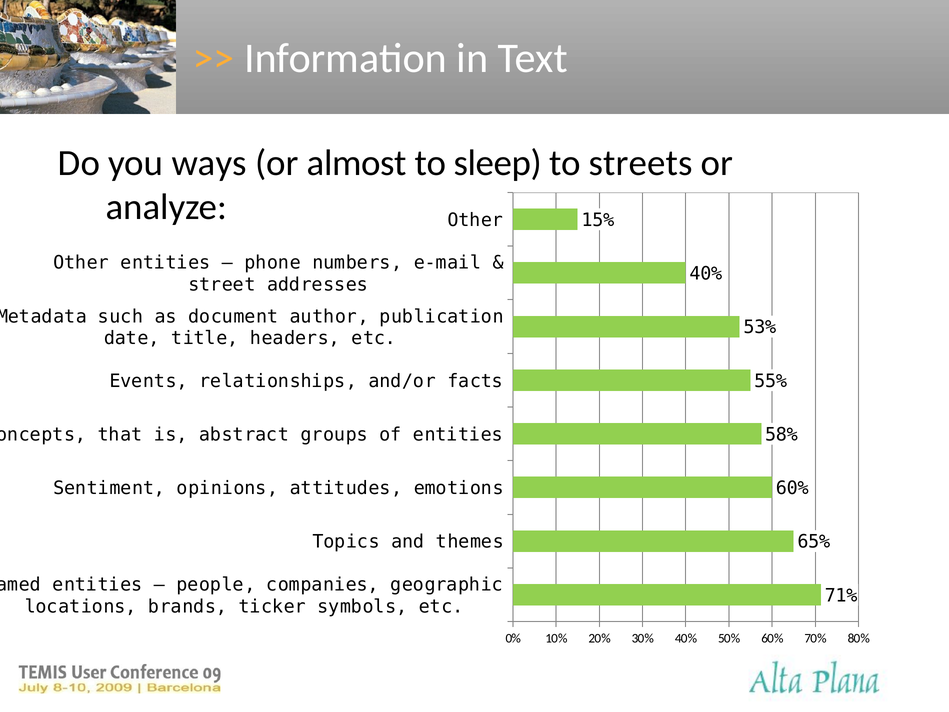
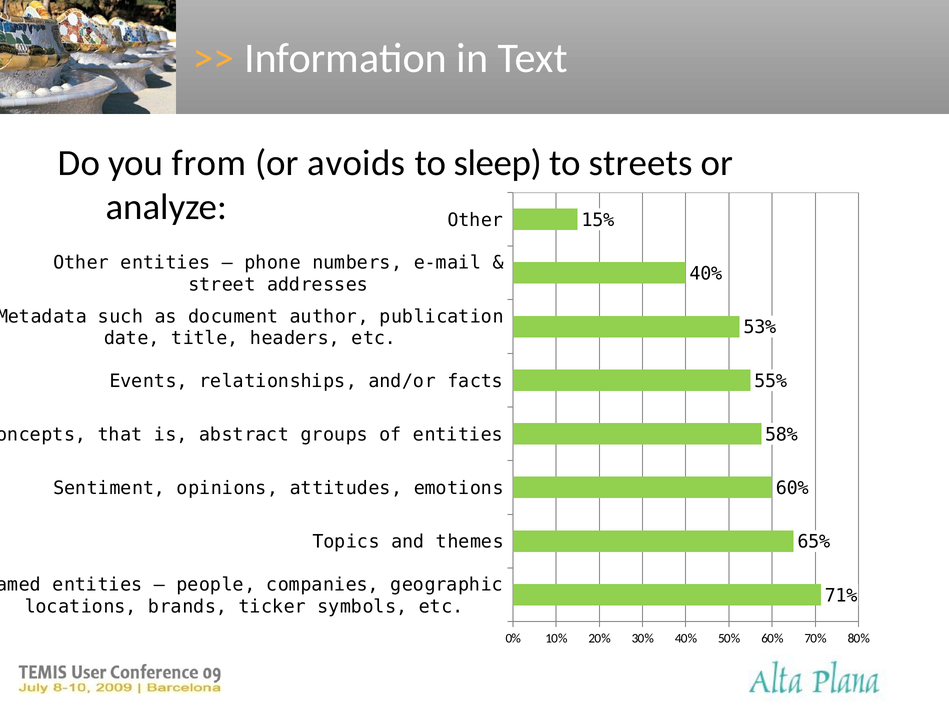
ways: ways -> from (209, 163)
almost: almost -> avoids (356, 163)
